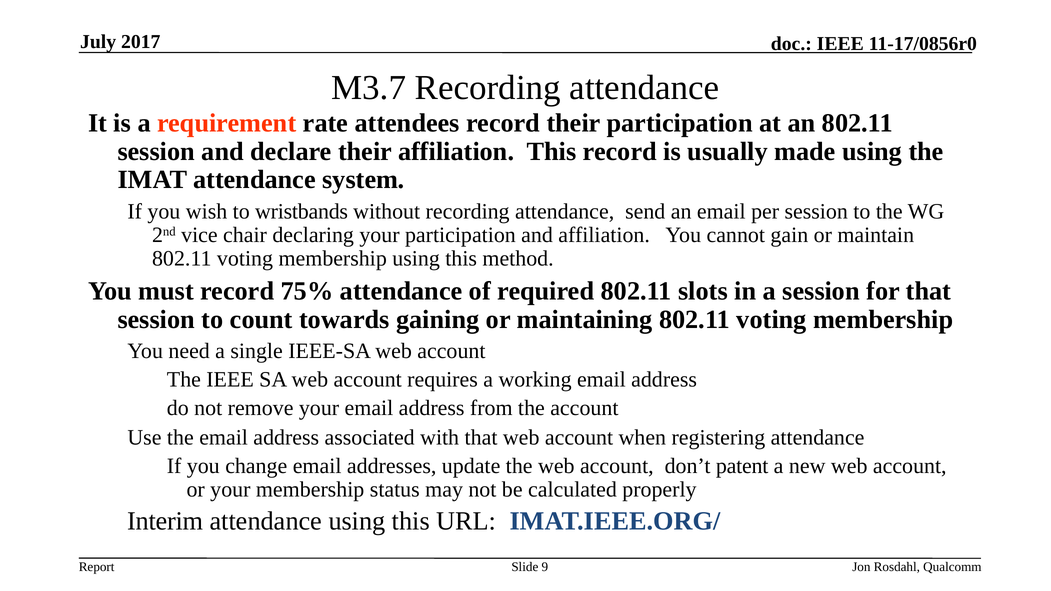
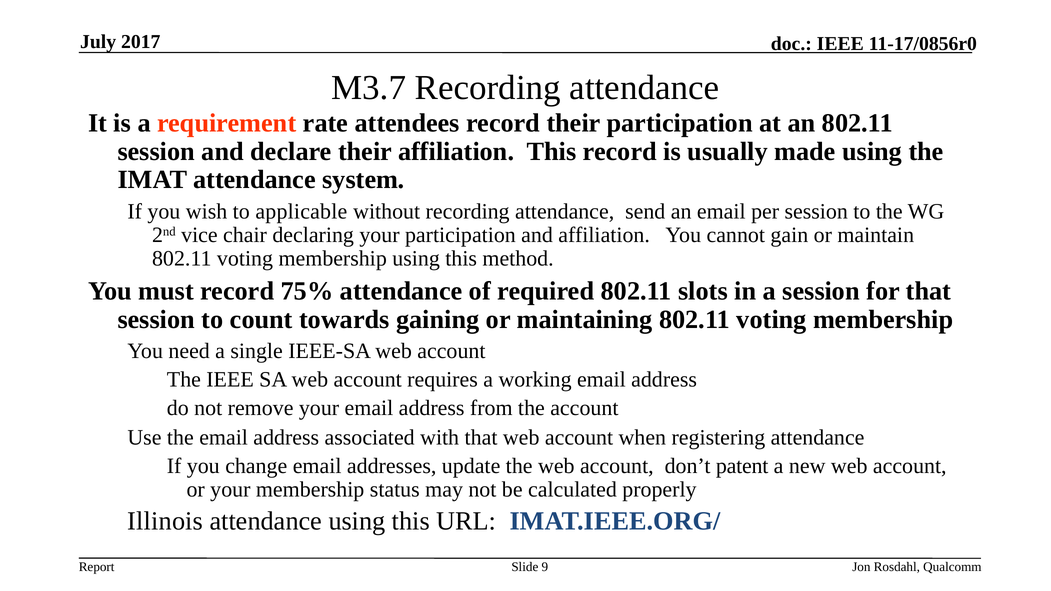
wristbands: wristbands -> applicable (301, 211)
Interim: Interim -> Illinois (165, 521)
